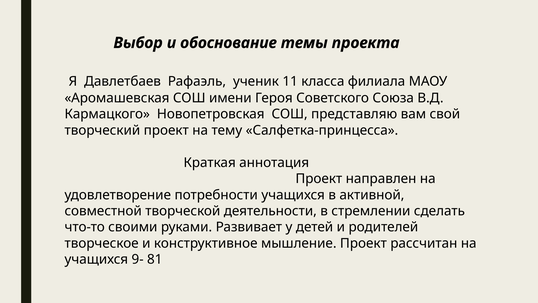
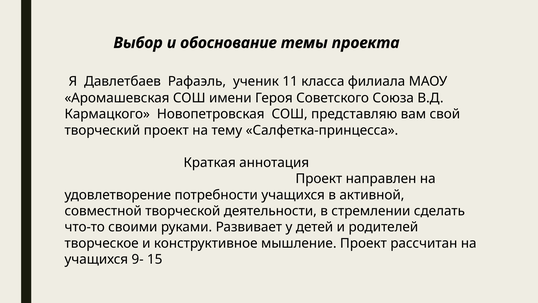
81: 81 -> 15 (155, 259)
